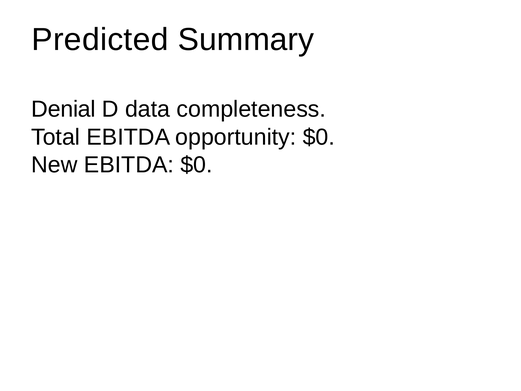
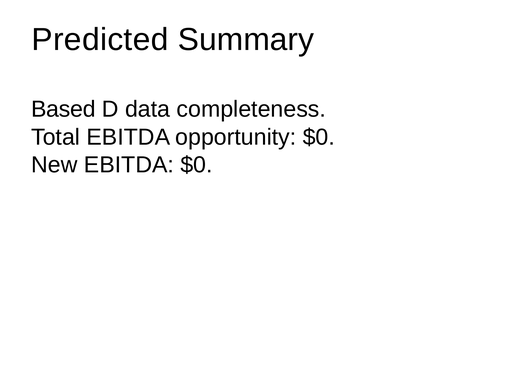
Denial: Denial -> Based (63, 109)
